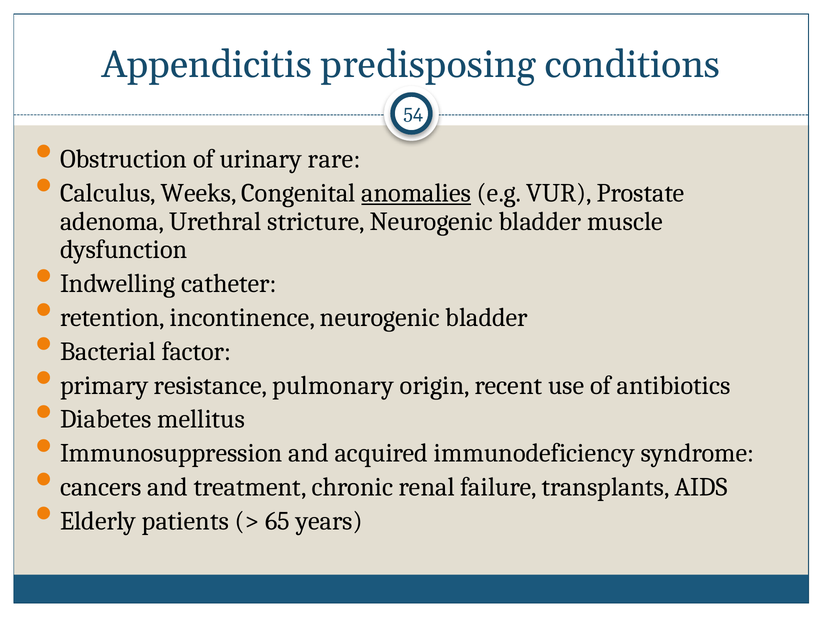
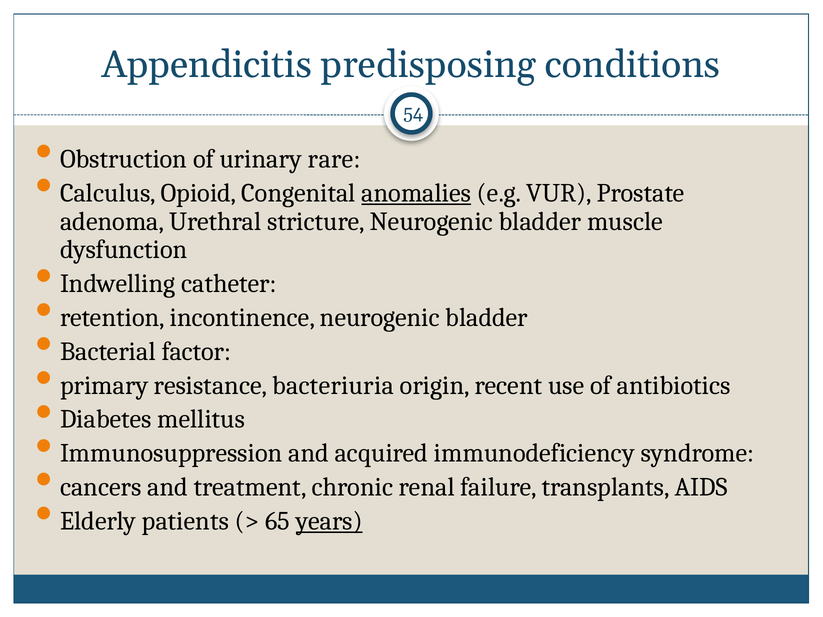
Weeks: Weeks -> Opioid (199, 193)
pulmonary: pulmonary -> bacteriuria (333, 386)
years underline: none -> present (329, 521)
